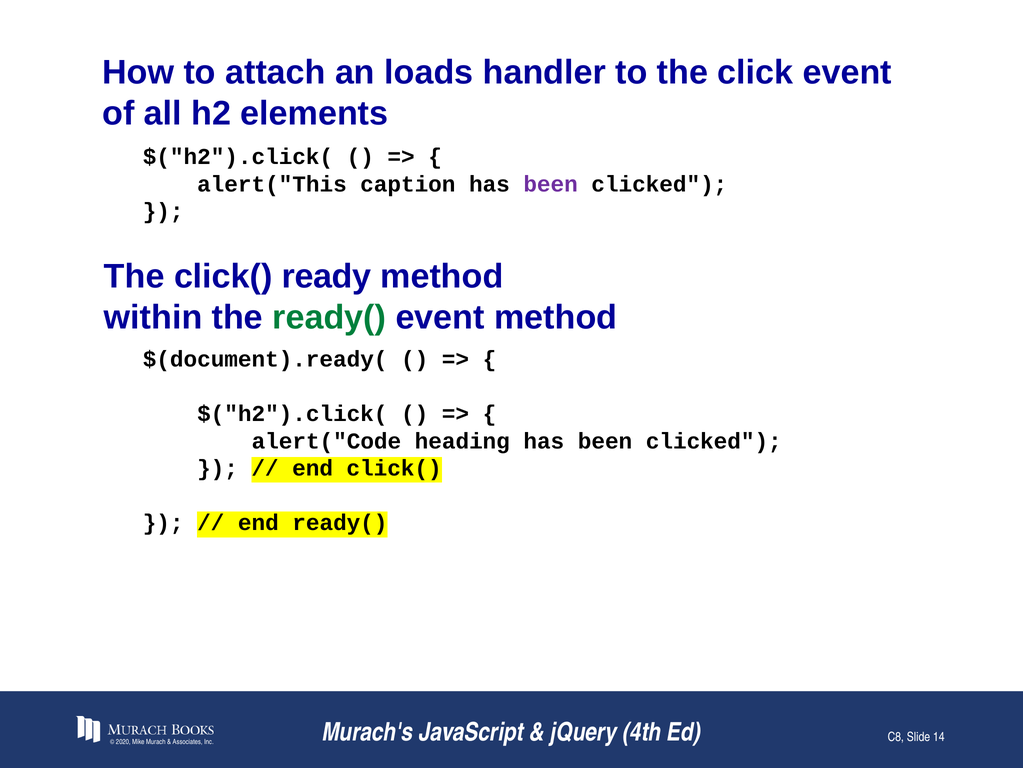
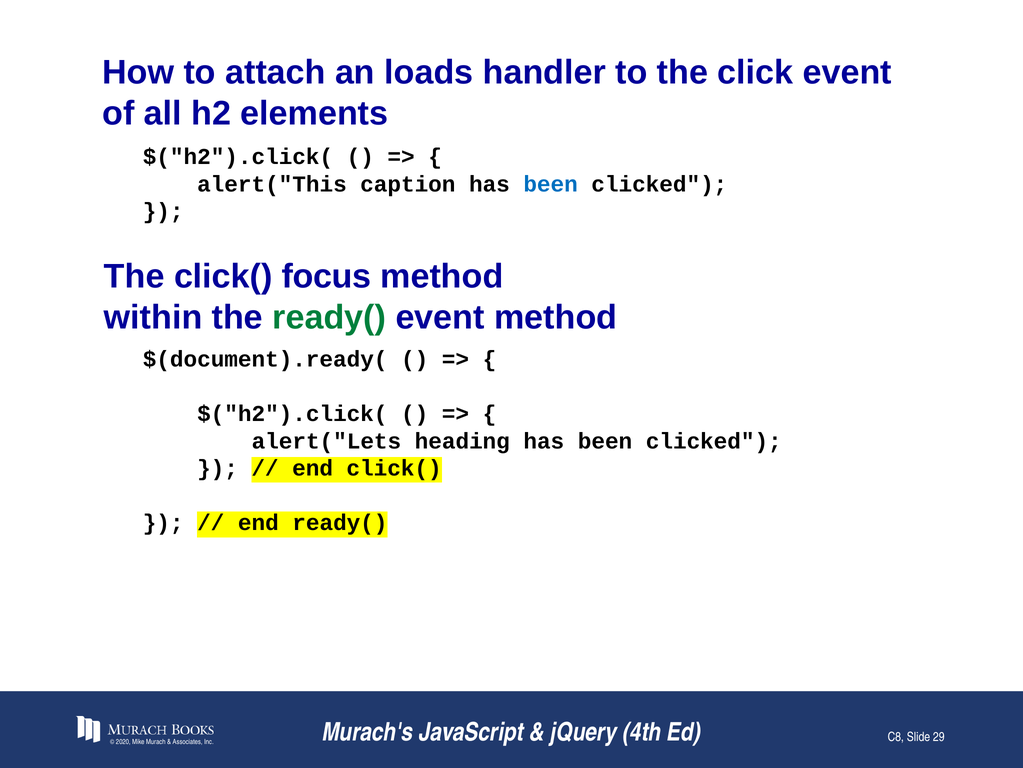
been colour: purple -> blue (551, 184)
ready: ready -> focus (327, 276)
alert("Code: alert("Code -> alert("Lets (326, 441)
14: 14 -> 29 (939, 736)
